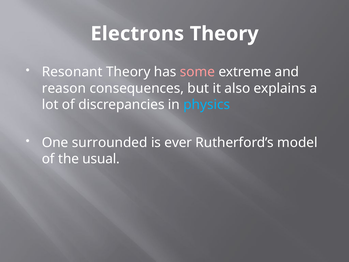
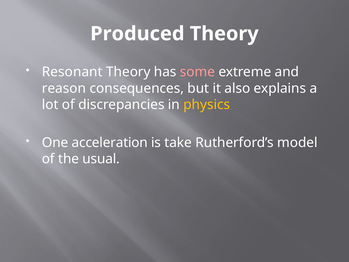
Electrons: Electrons -> Produced (137, 34)
physics colour: light blue -> yellow (207, 105)
surrounded: surrounded -> acceleration (110, 143)
ever: ever -> take (178, 143)
